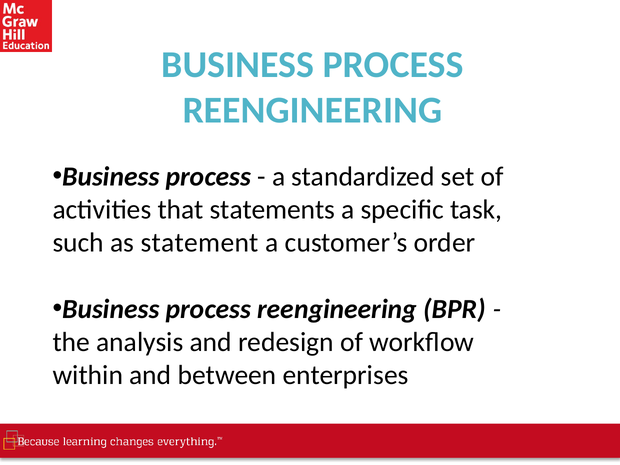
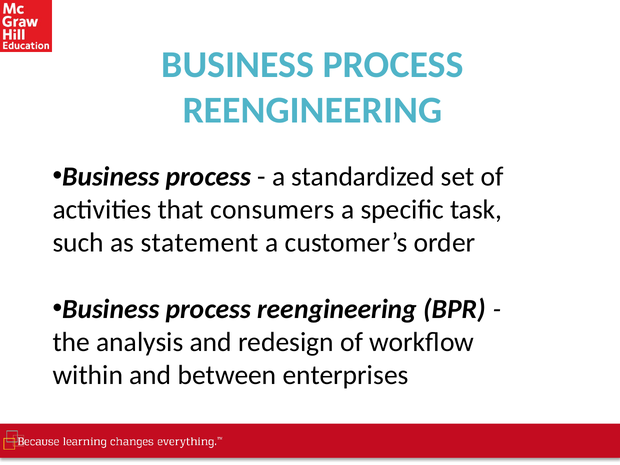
statements: statements -> consumers (272, 210)
